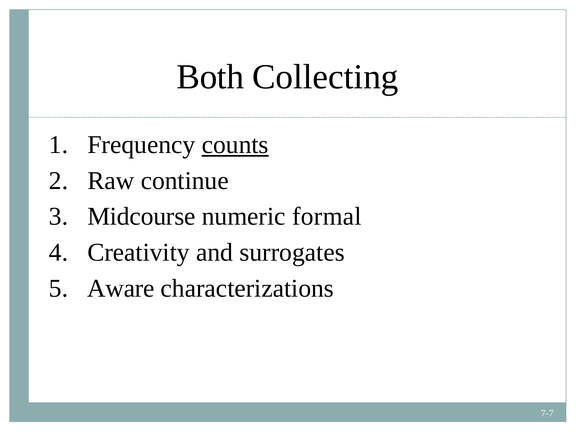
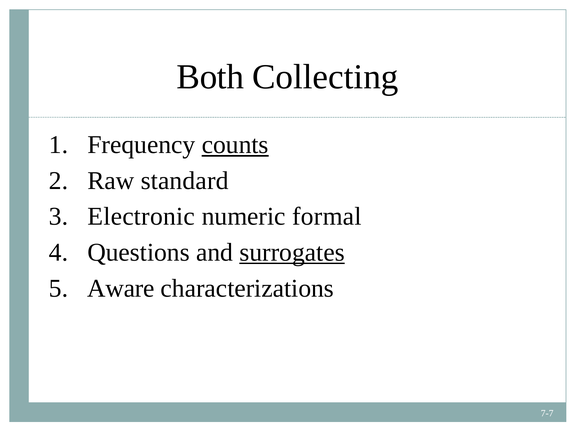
continue: continue -> standard (185, 181)
Midcourse: Midcourse -> Electronic (141, 217)
Creativity: Creativity -> Questions (139, 252)
surrogates underline: none -> present (292, 252)
